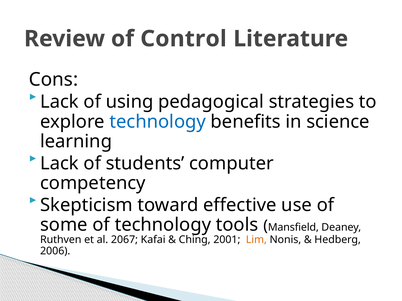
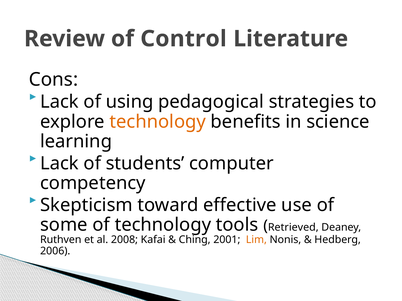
technology colour: blue -> orange (158, 122)
Mansfield: Mansfield -> Retrieved (293, 228)
2067: 2067 -> 2008 (124, 240)
